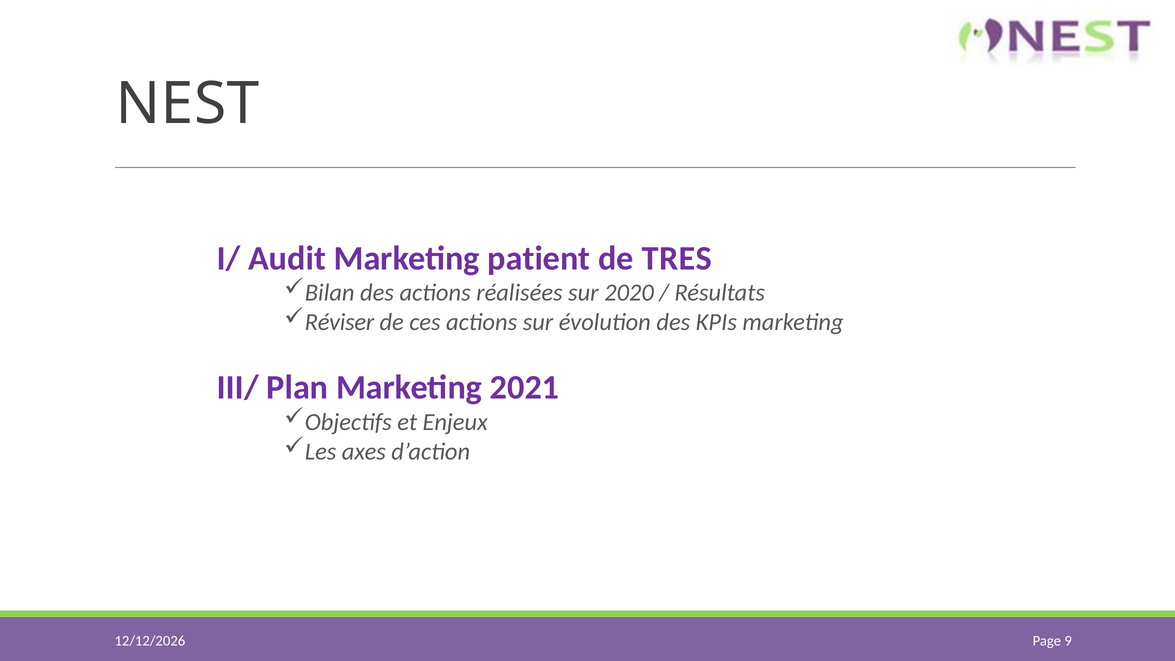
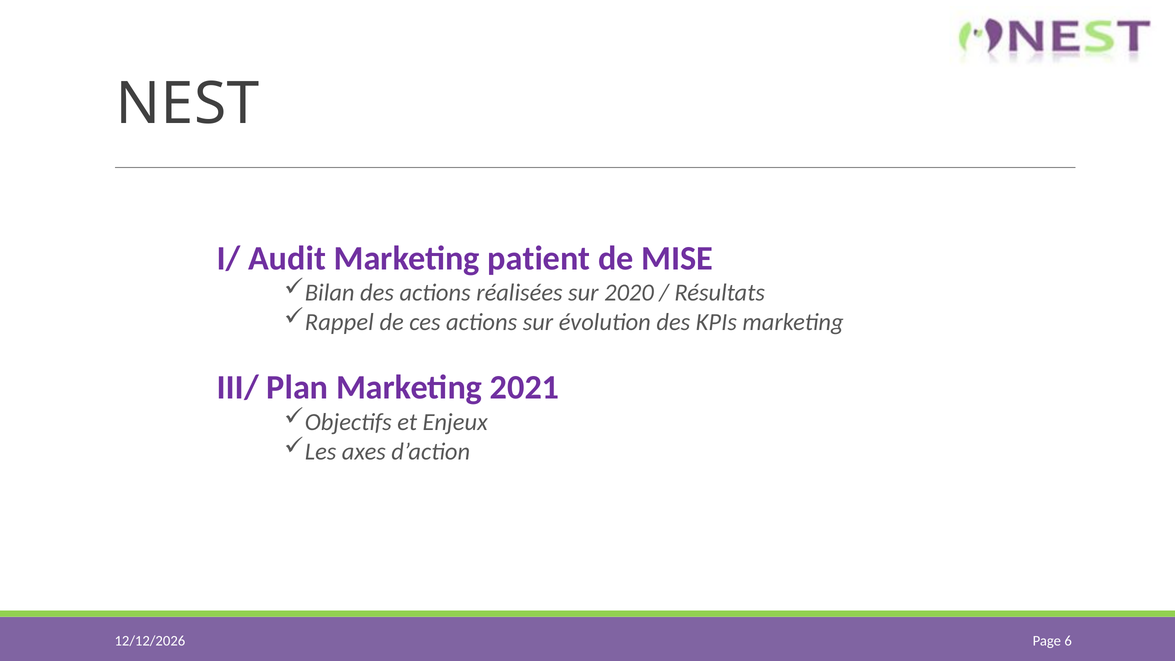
TRES: TRES -> MISE (677, 258)
Réviser: Réviser -> Rappel (339, 322)
9: 9 -> 6 (1068, 641)
